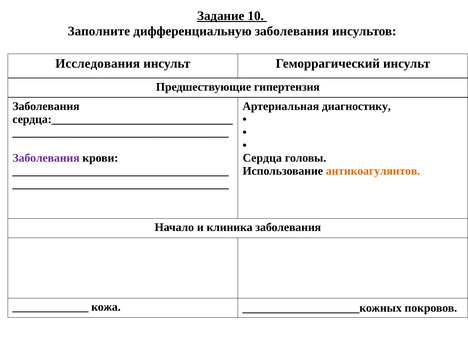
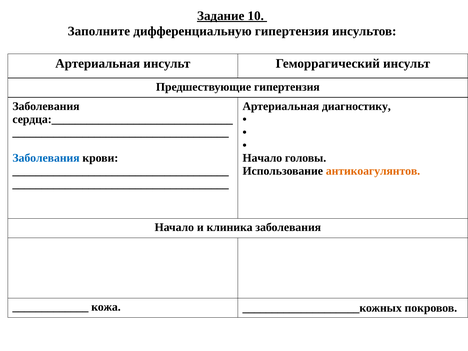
дифференциальную заболевания: заболевания -> гипертензия (292, 31)
Исследования: Исследования -> Артериальная (98, 64)
Заболевания colour: purple -> blue (46, 158)
Сердца: Сердца -> Начало (262, 158)
